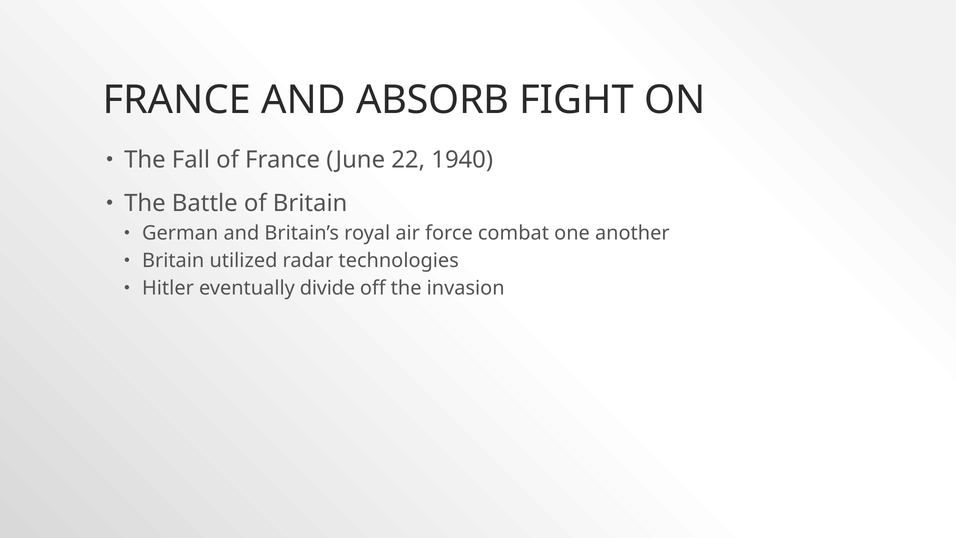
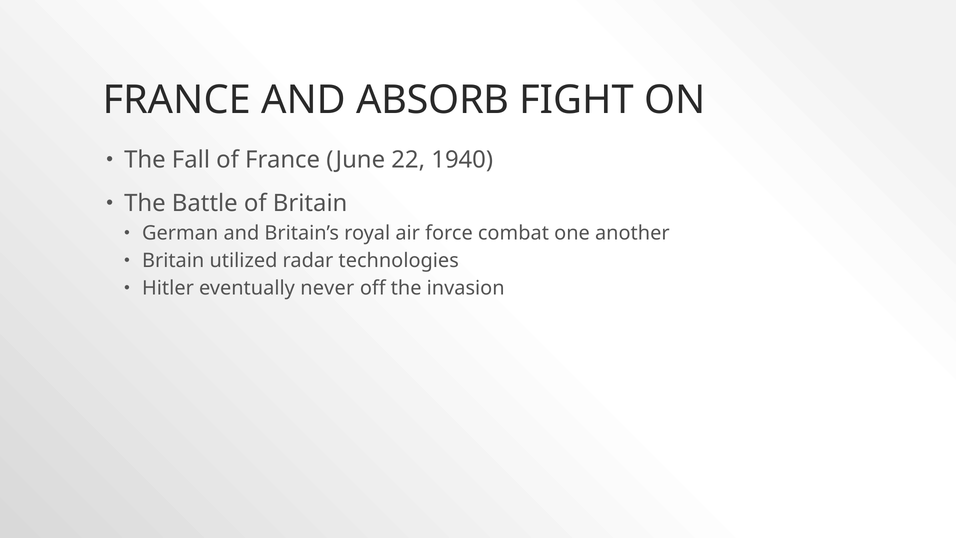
divide: divide -> never (327, 288)
